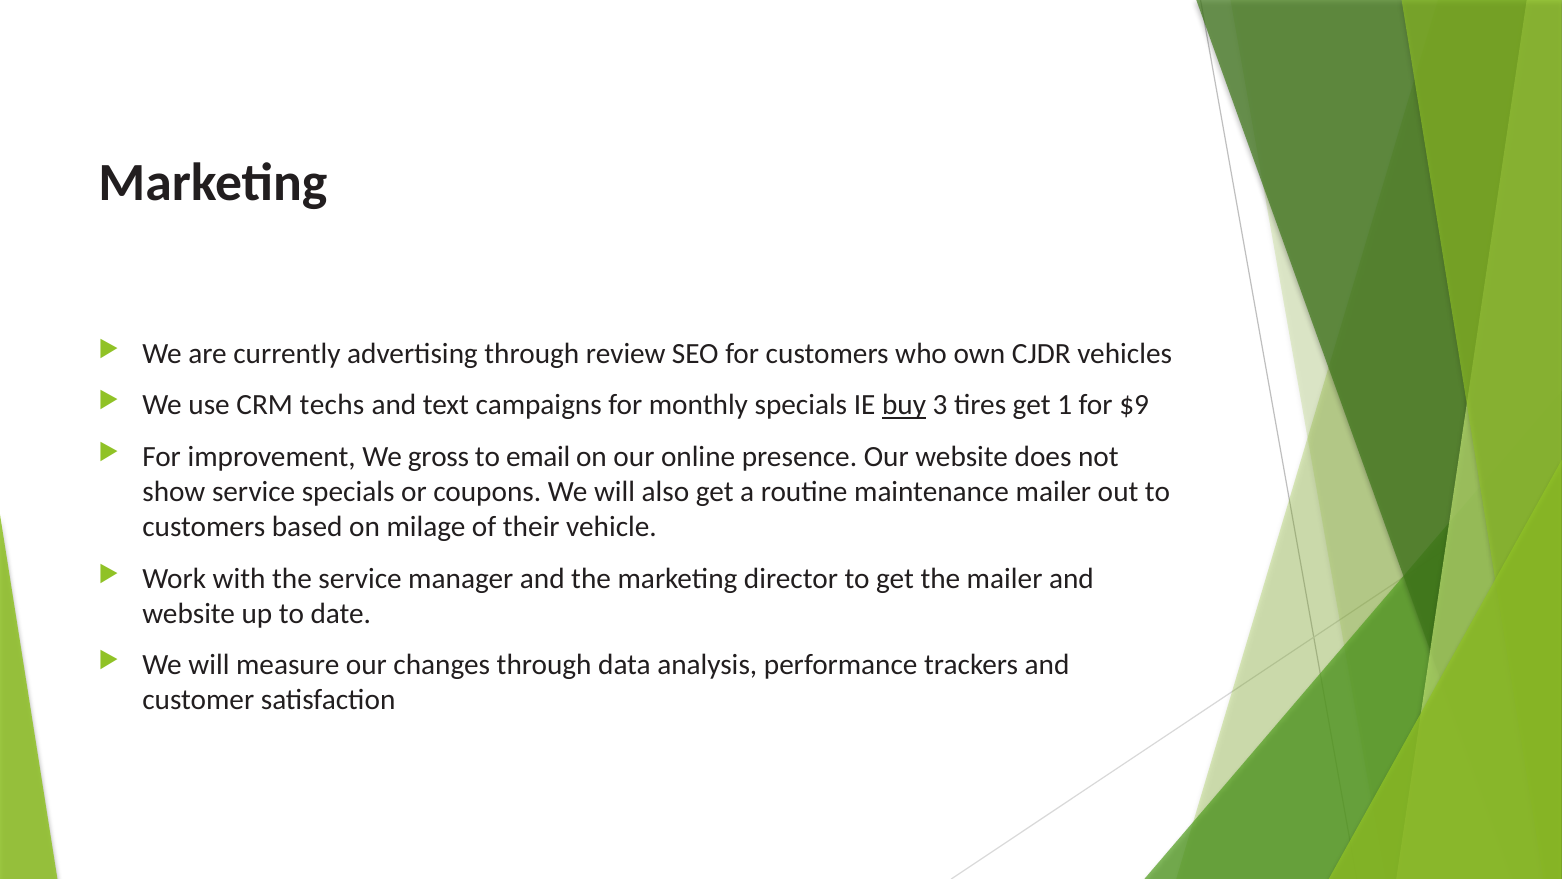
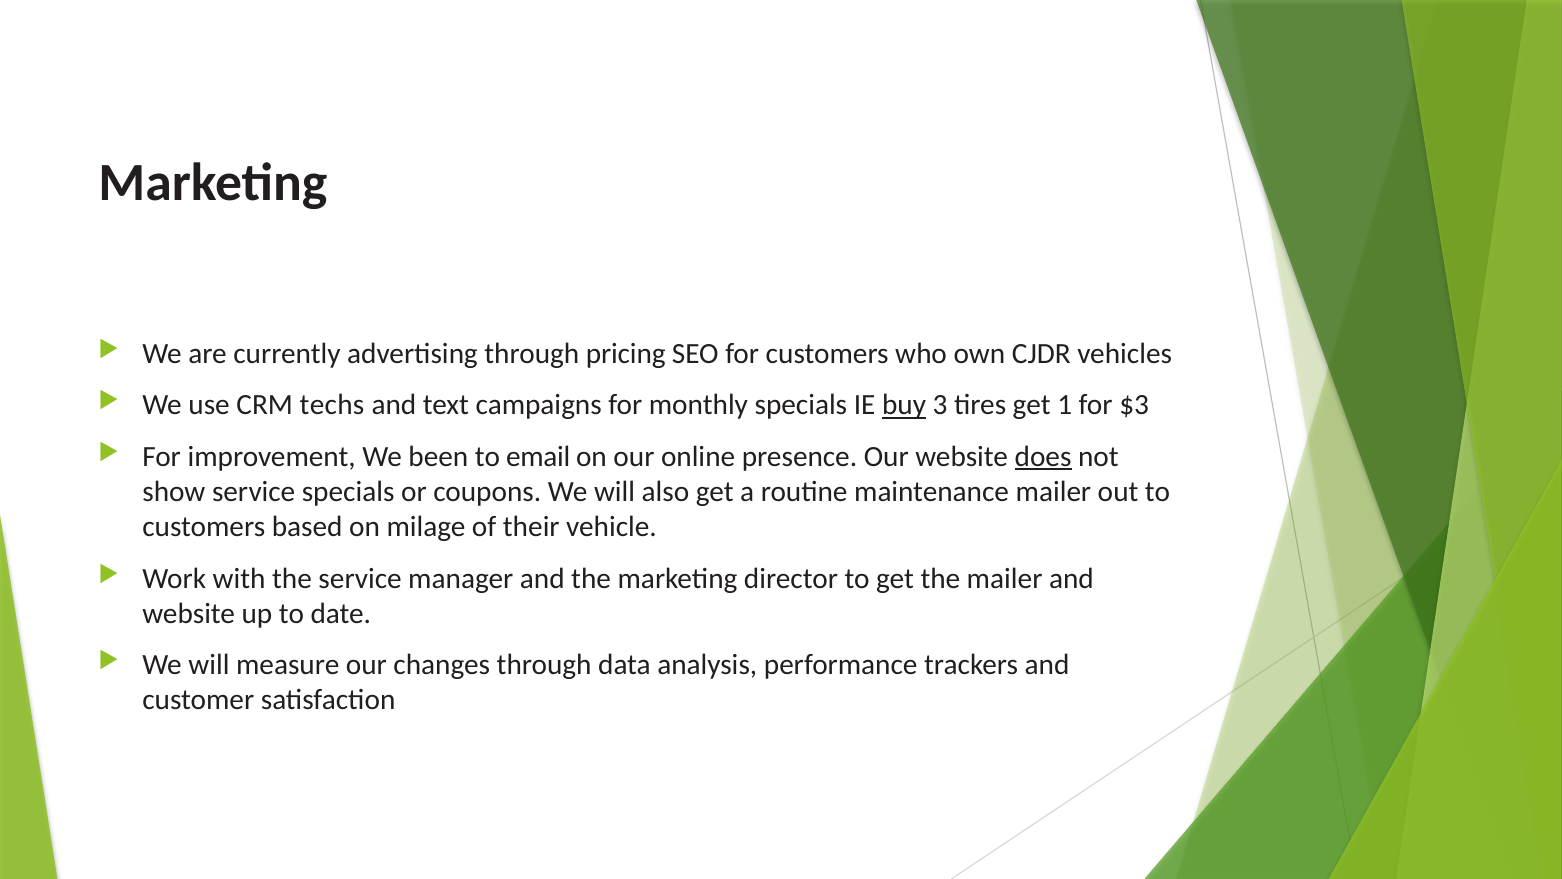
review: review -> pricing (626, 354)
$9: $9 -> $3 (1134, 405)
gross: gross -> been (438, 457)
does underline: none -> present (1043, 457)
